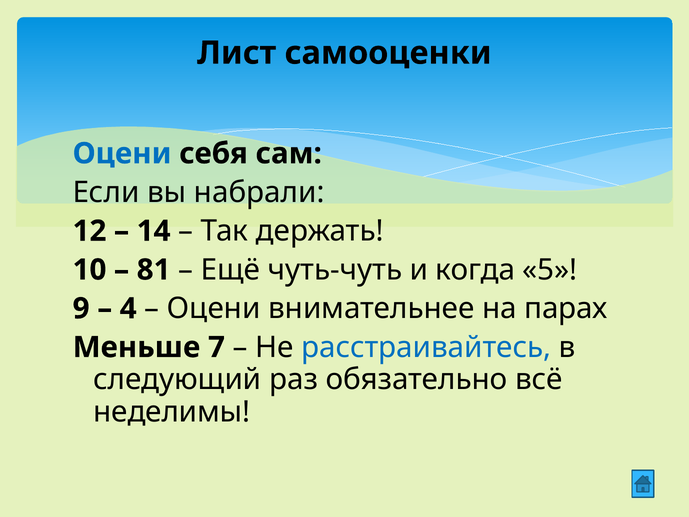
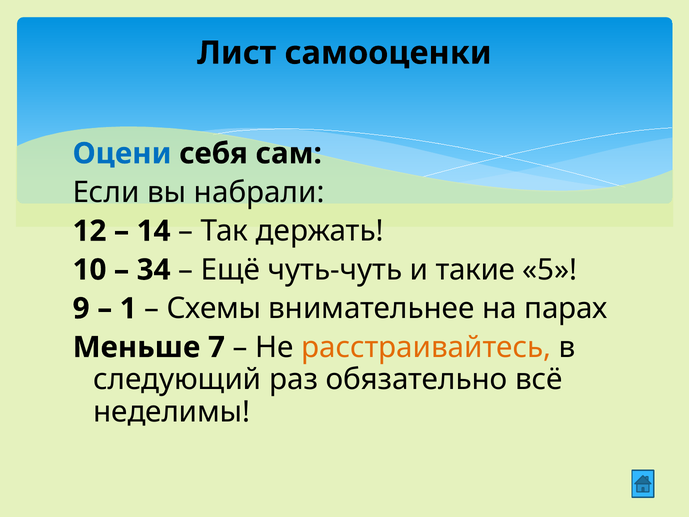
81: 81 -> 34 (154, 270)
когда: когда -> такие (475, 270)
4: 4 -> 1 (128, 308)
Оцени: Оцени -> Схемы (214, 308)
расстраивайтесь colour: blue -> orange (426, 347)
